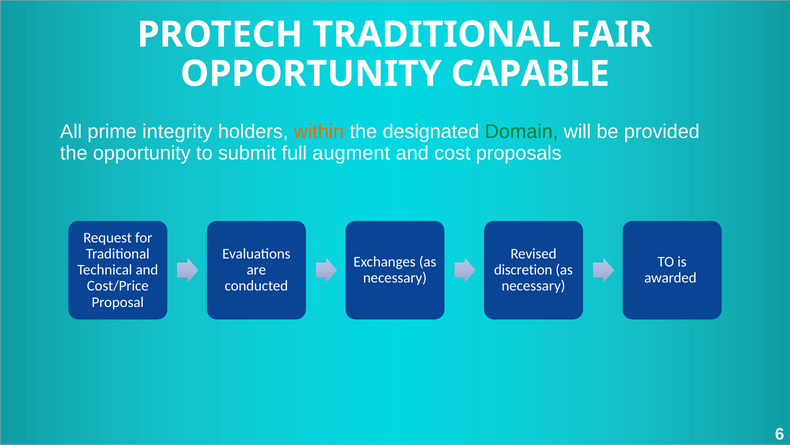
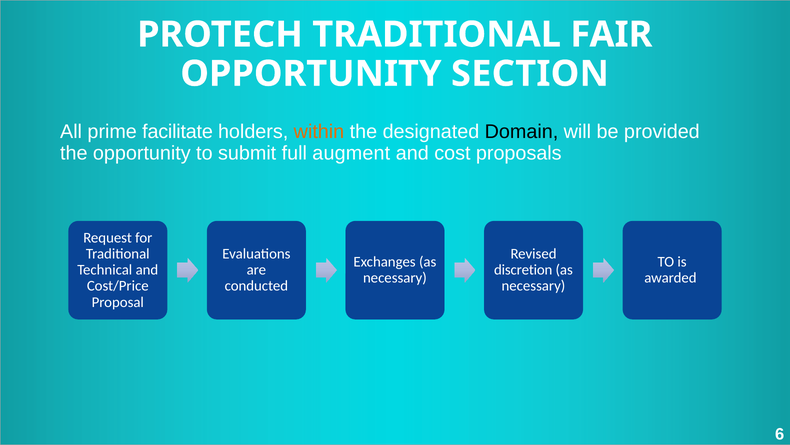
CAPABLE: CAPABLE -> SECTION (530, 74)
integrity: integrity -> facilitate (178, 132)
Domain colour: green -> black (521, 132)
